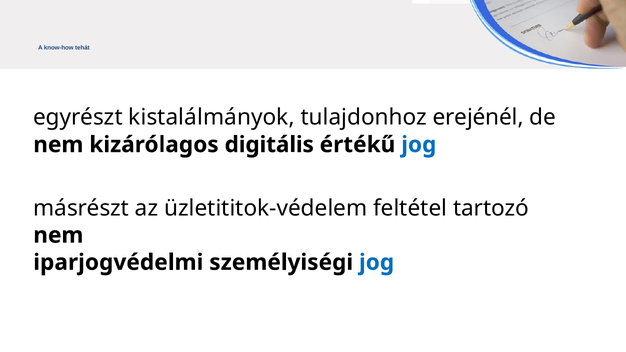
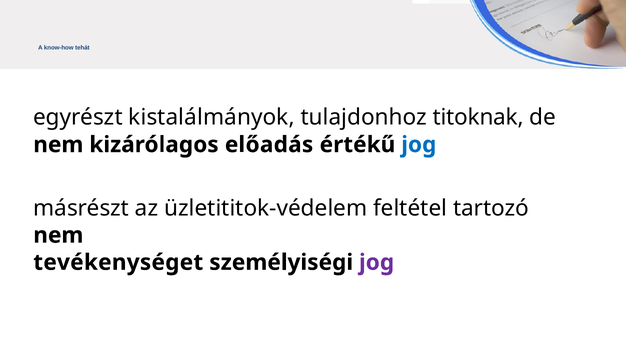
erejénél: erejénél -> titoknak (478, 118)
digitális: digitális -> előadás (269, 145)
iparjogvédelmi: iparjogvédelmi -> tevékenységet (118, 263)
jog colour: blue -> purple (377, 263)
